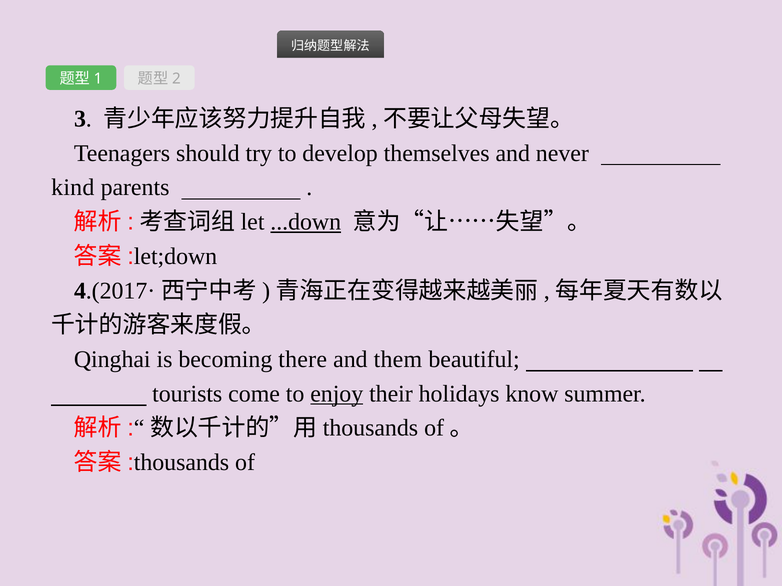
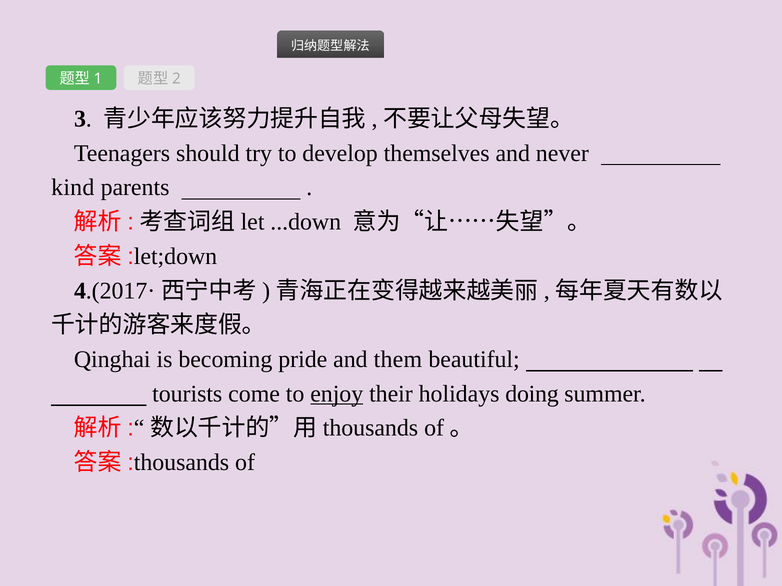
...down underline: present -> none (306, 222)
there: there -> pride (303, 360)
know: know -> doing (532, 394)
